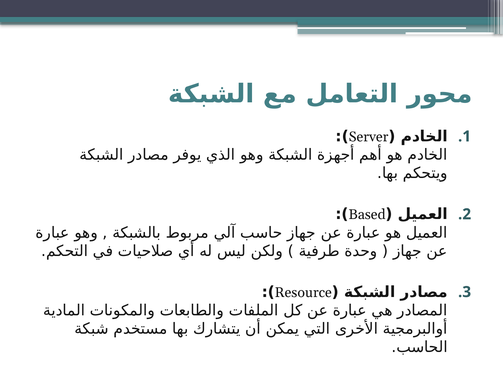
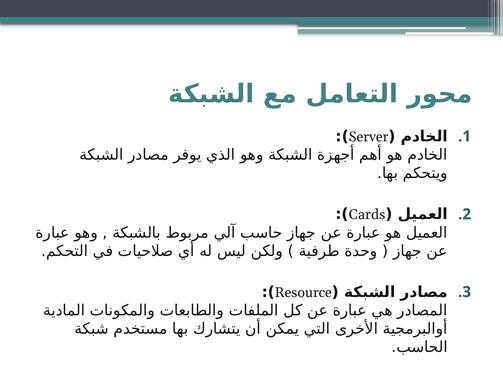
Based: Based -> Cards (367, 215)
